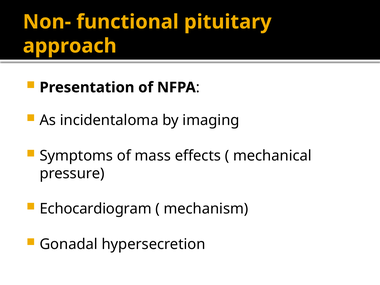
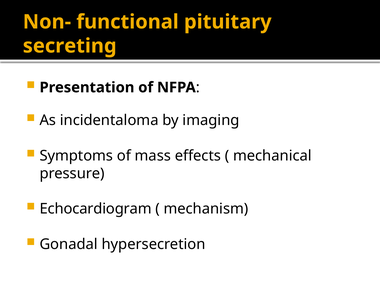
approach: approach -> secreting (70, 46)
